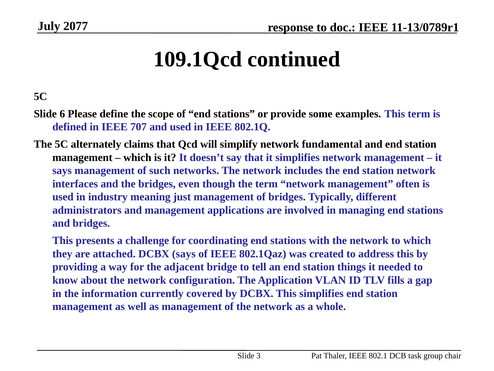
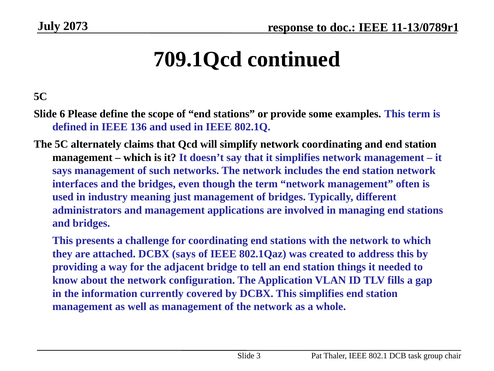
2077: 2077 -> 2073 (76, 26)
109.1Qcd: 109.1Qcd -> 709.1Qcd (198, 59)
707: 707 -> 136 (139, 127)
network fundamental: fundamental -> coordinating (332, 144)
